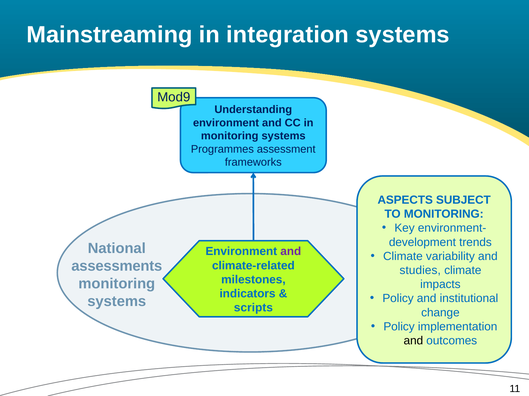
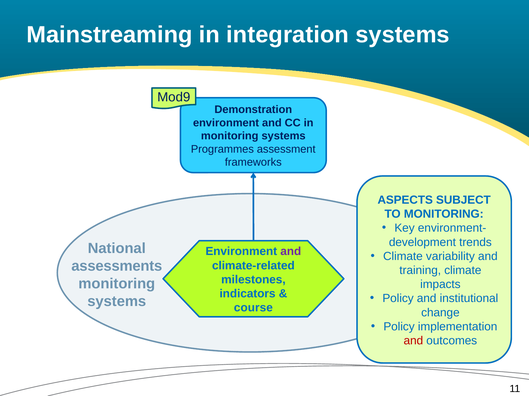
Understanding: Understanding -> Demonstration (253, 110)
studies: studies -> training (420, 271)
scripts: scripts -> course (253, 308)
and colour: black -> red (413, 341)
